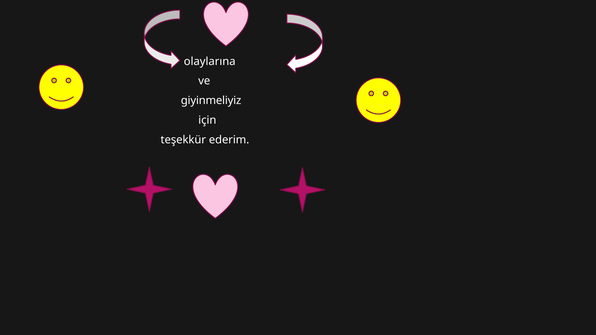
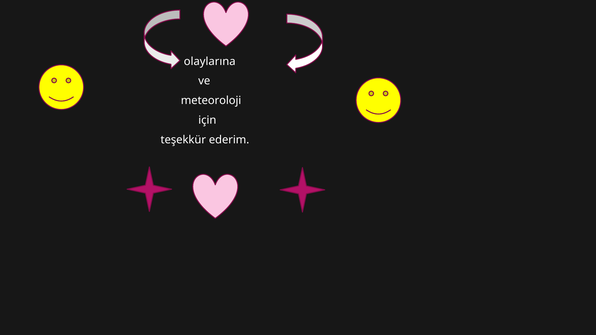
giyinmeliyiz: giyinmeliyiz -> meteoroloji (211, 101)
